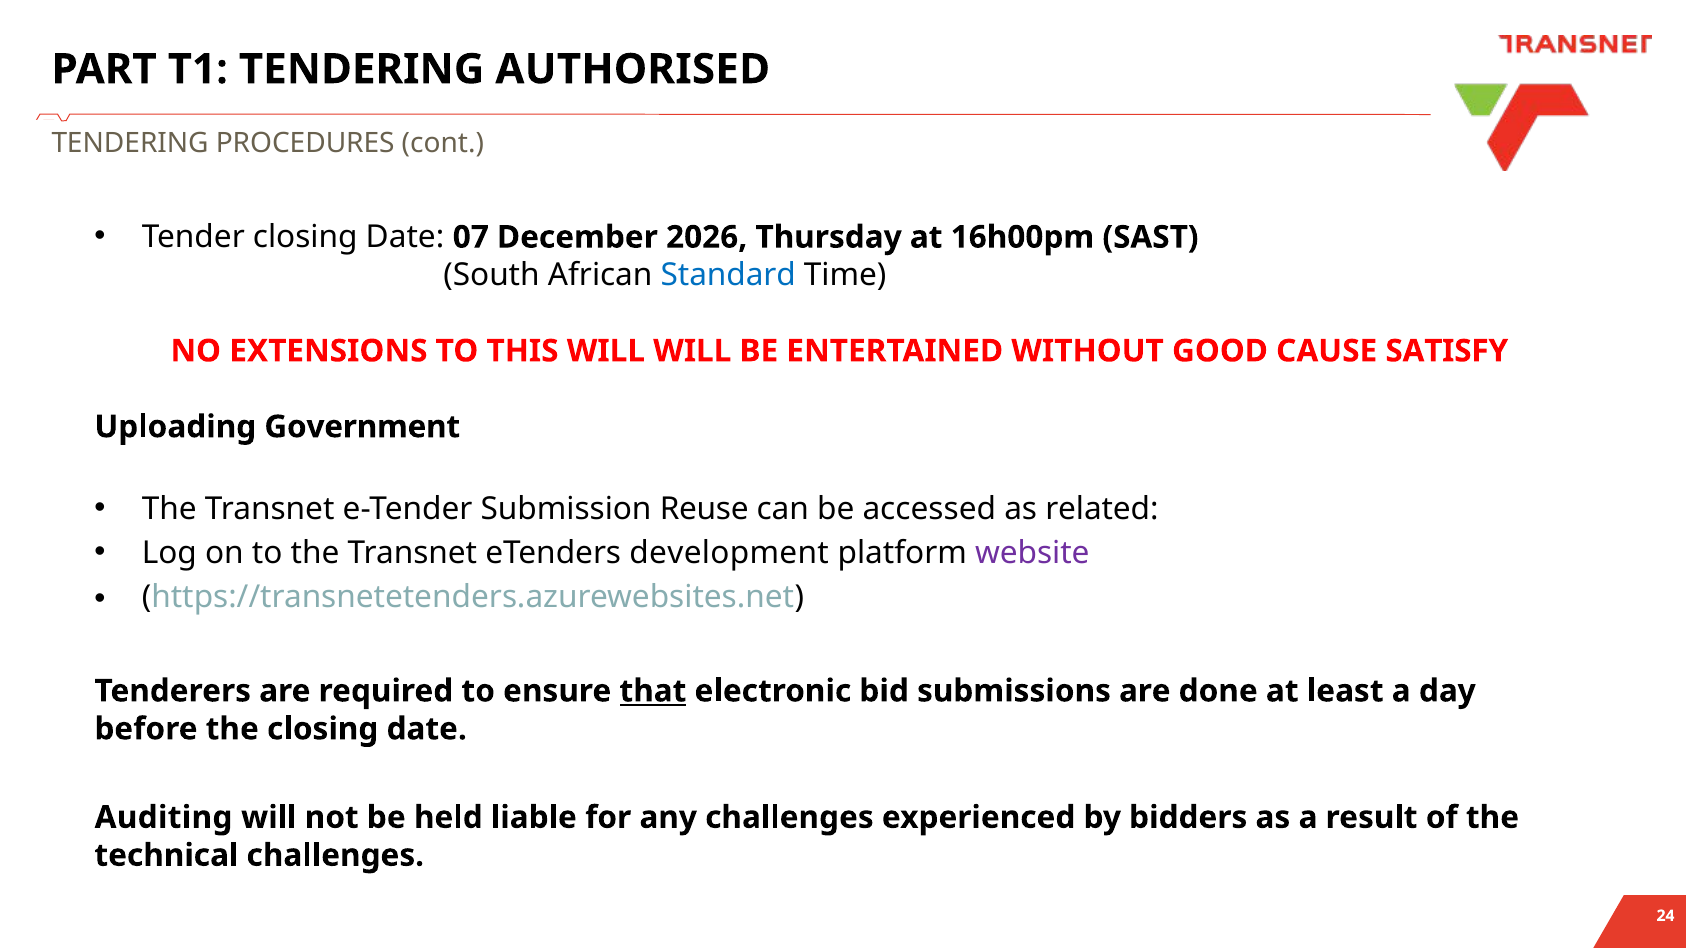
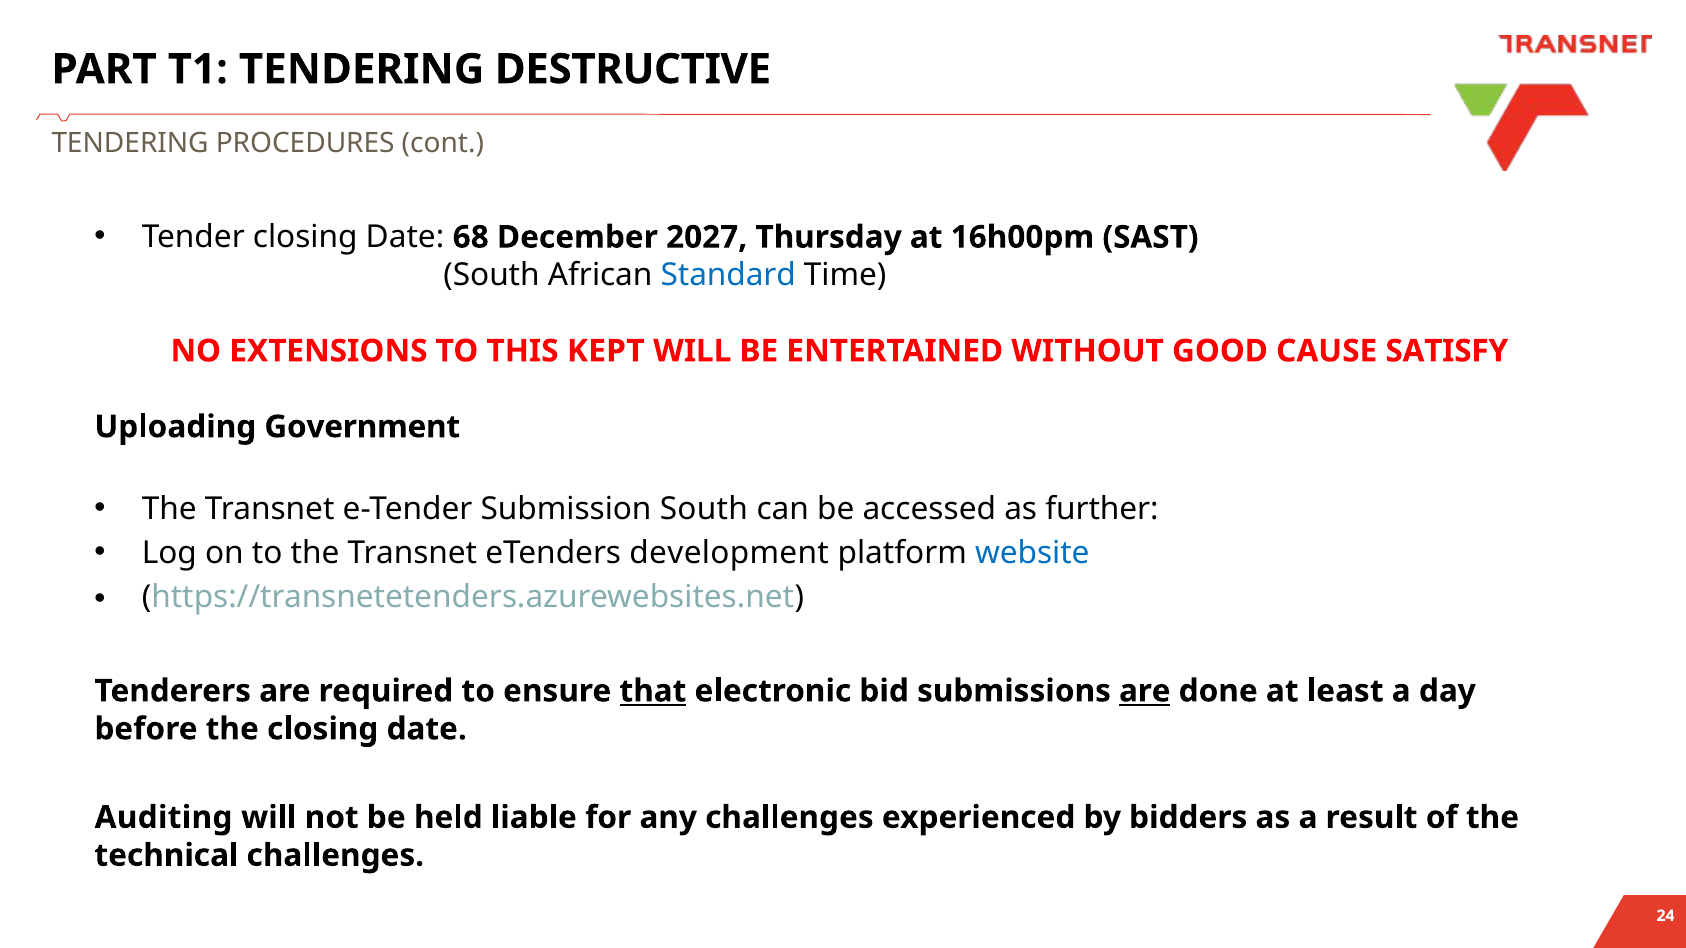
AUTHORISED: AUTHORISED -> DESTRUCTIVE (633, 69)
07: 07 -> 68 (471, 237)
2026: 2026 -> 2027 (707, 237)
THIS WILL: WILL -> KEPT (606, 351)
Submission Reuse: Reuse -> South (704, 509)
related: related -> further (1102, 509)
website colour: purple -> blue (1032, 553)
are underline: none -> present (1145, 691)
